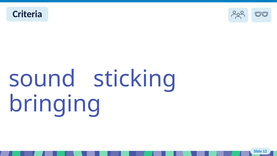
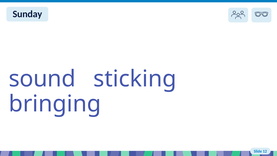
Criteria: Criteria -> Sunday (27, 14)
